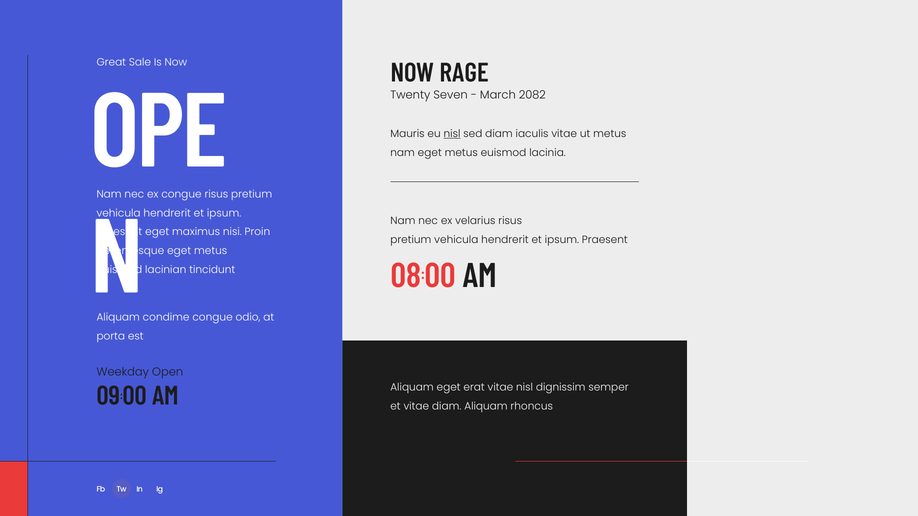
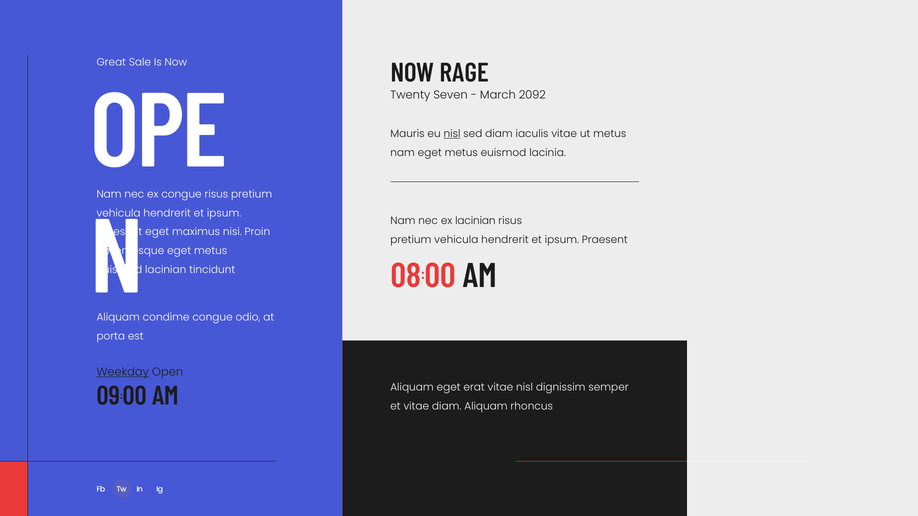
2082: 2082 -> 2092 (532, 95)
ex velarius: velarius -> lacinian (475, 221)
Weekday underline: none -> present (123, 372)
